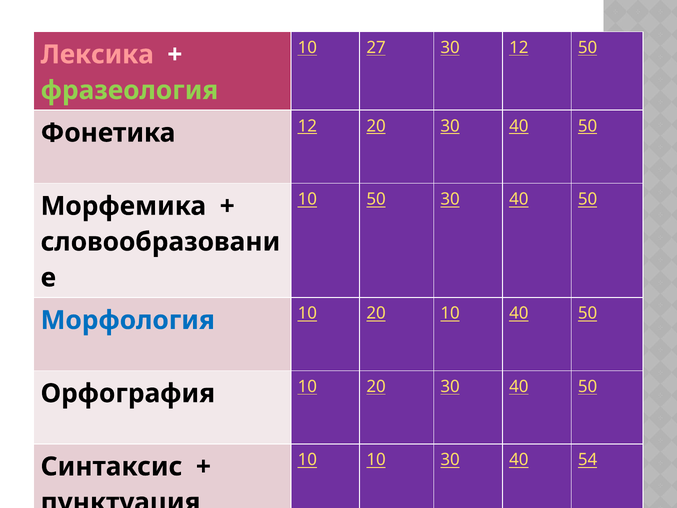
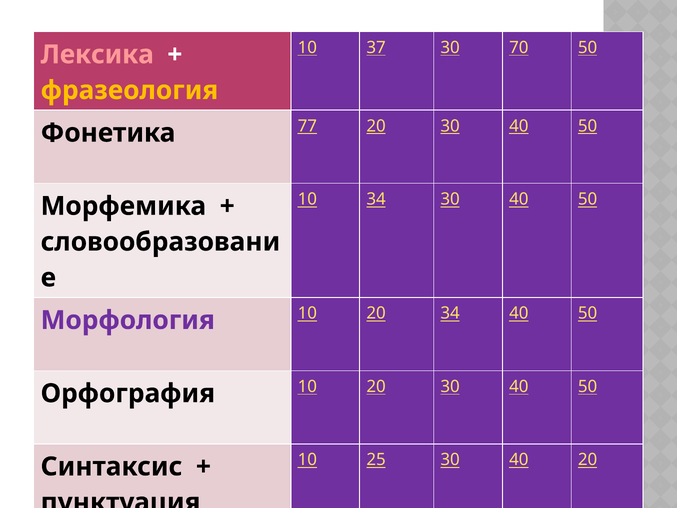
27: 27 -> 37 (376, 48)
30 12: 12 -> 70 (519, 48)
фразеология colour: light green -> yellow (129, 90)
Фонетика 12: 12 -> 77 (307, 126)
10 50: 50 -> 34 (376, 199)
Морфология colour: blue -> purple (128, 320)
20 10: 10 -> 34 (450, 313)
10 10: 10 -> 25 (376, 460)
40 54: 54 -> 20 (588, 460)
